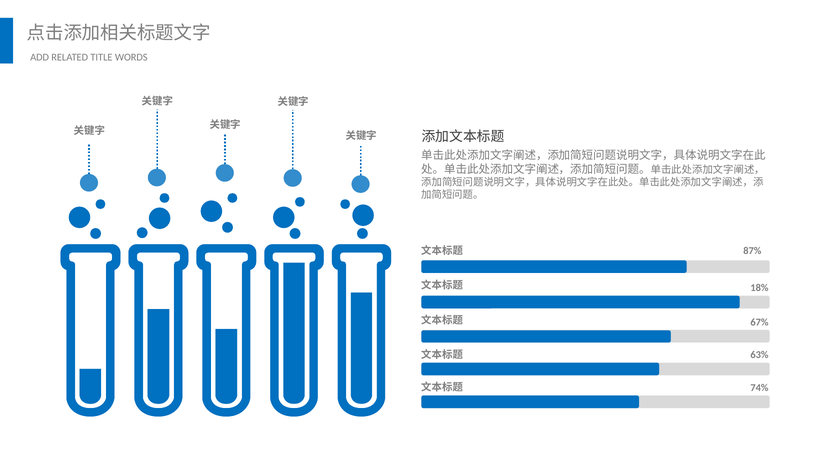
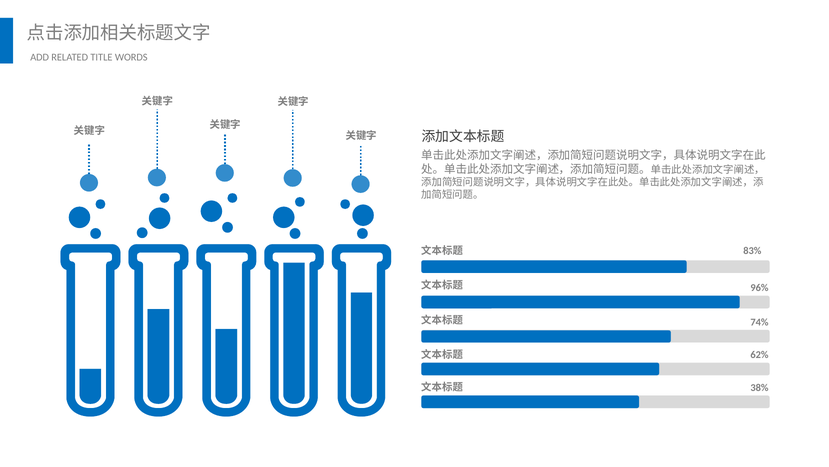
87%: 87% -> 83% (752, 251)
18%: 18% -> 96% (759, 288)
67%: 67% -> 74% (759, 322)
63%: 63% -> 62% (759, 354)
74%: 74% -> 38% (759, 387)
